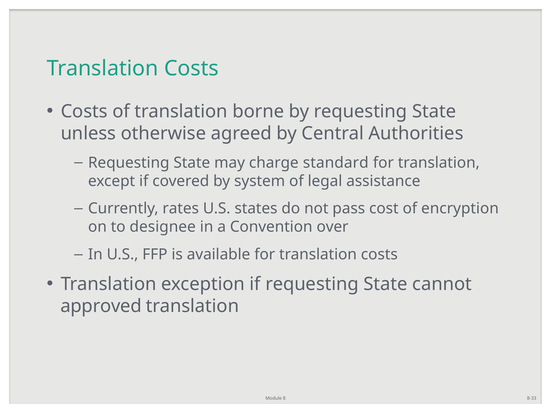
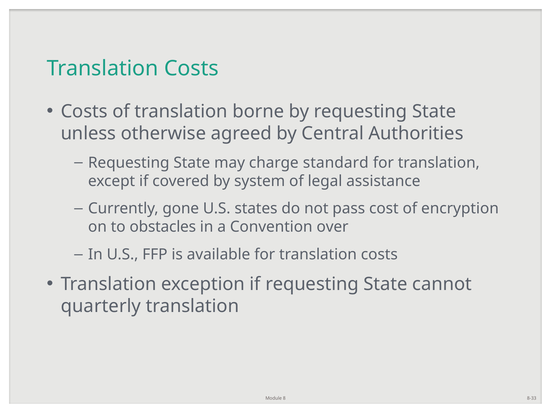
rates: rates -> gone (181, 209)
designee: designee -> obstacles (163, 227)
approved: approved -> quarterly (101, 306)
